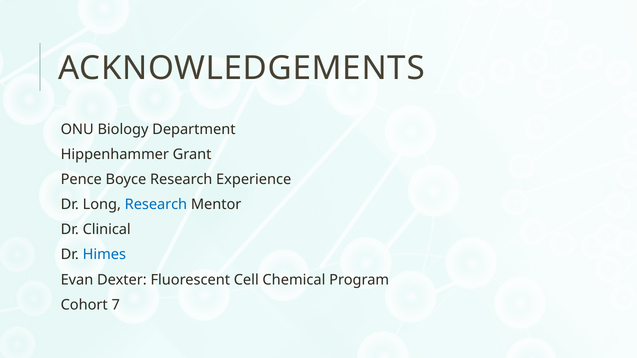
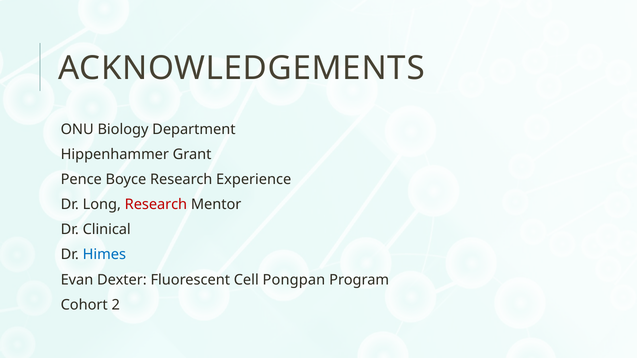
Research colour: blue -> red (156, 205)
Chemical: Chemical -> Pongpan (294, 280)
7: 7 -> 2 (116, 305)
